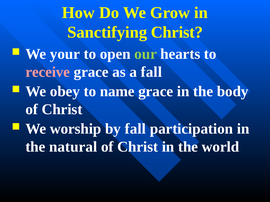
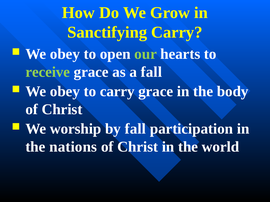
Sanctifying Christ: Christ -> Carry (177, 32)
your: your -> obey (65, 54)
receive colour: pink -> light green (48, 72)
to name: name -> carry (117, 92)
natural: natural -> nations (73, 147)
